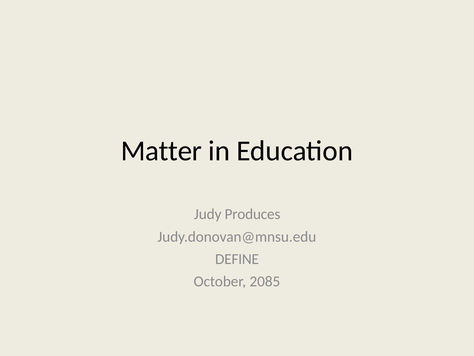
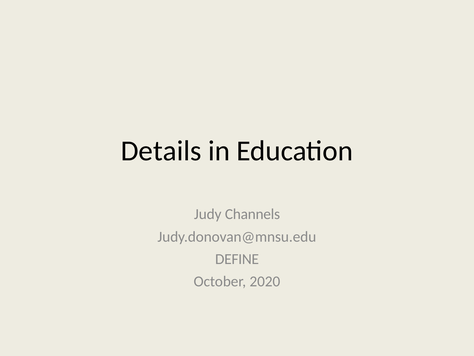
Matter: Matter -> Details (161, 151)
Produces: Produces -> Channels (252, 214)
2085: 2085 -> 2020 (265, 281)
